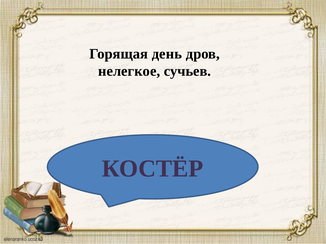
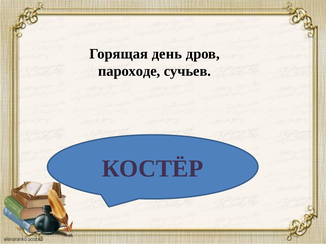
нелегкое: нелегкое -> пароходе (129, 71)
